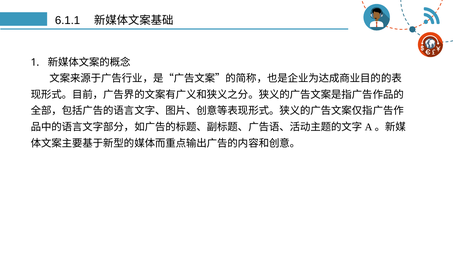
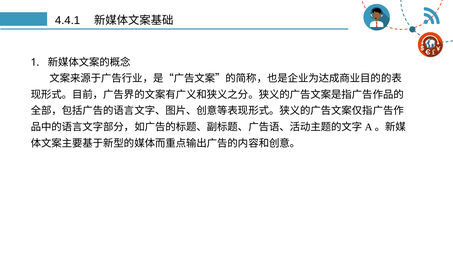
6.1.1: 6.1.1 -> 4.4.1 (68, 20)
